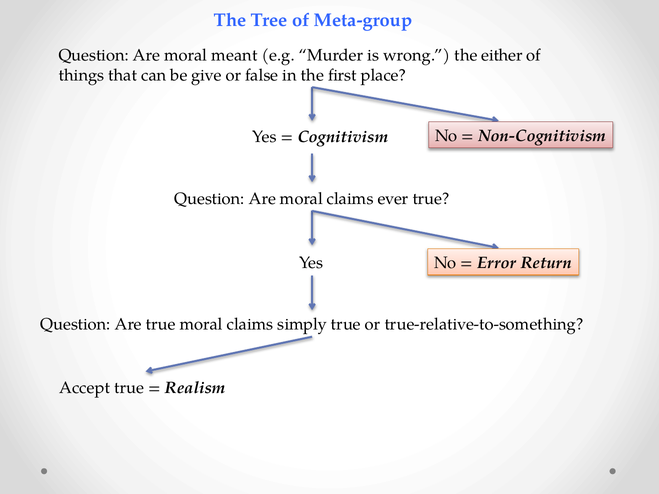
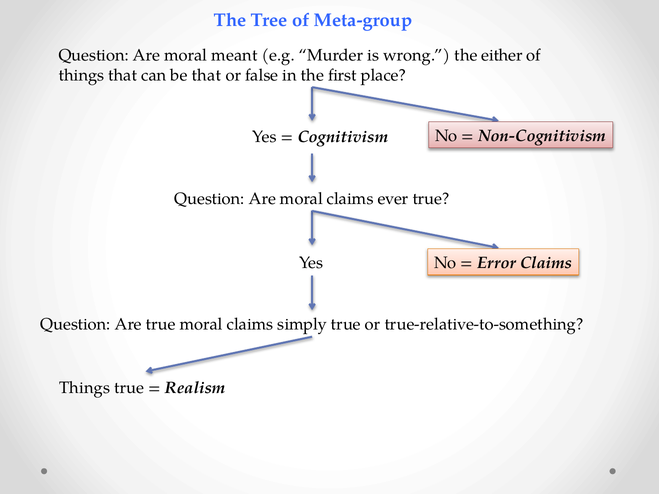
be give: give -> that (206, 75)
Error Return: Return -> Claims (546, 263)
Accept: Accept -> Things (85, 388)
